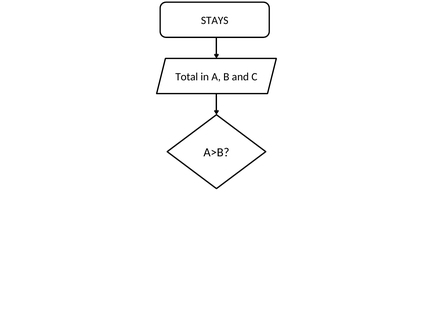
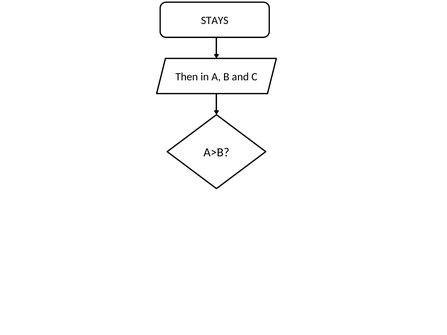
Total: Total -> Then (187, 77)
